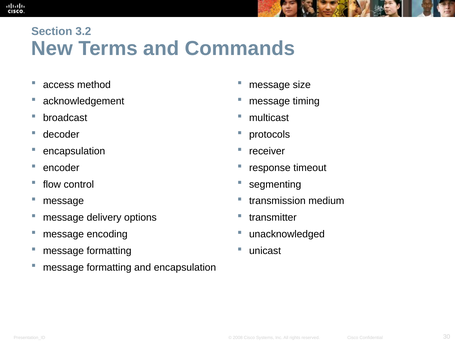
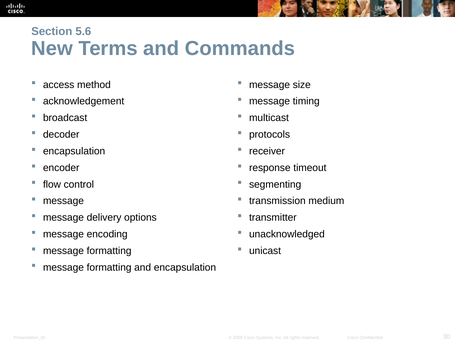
3.2: 3.2 -> 5.6 (83, 31)
